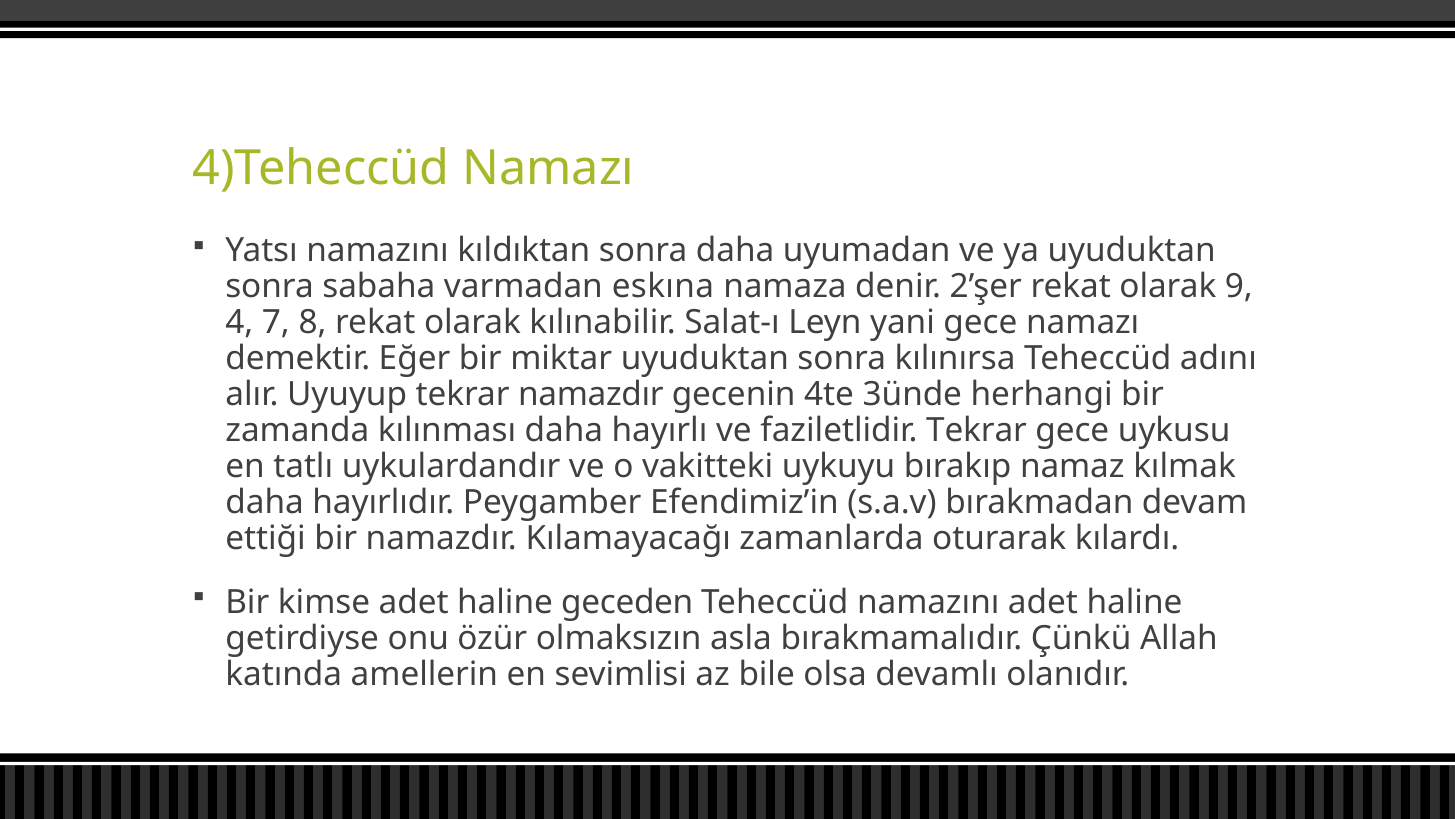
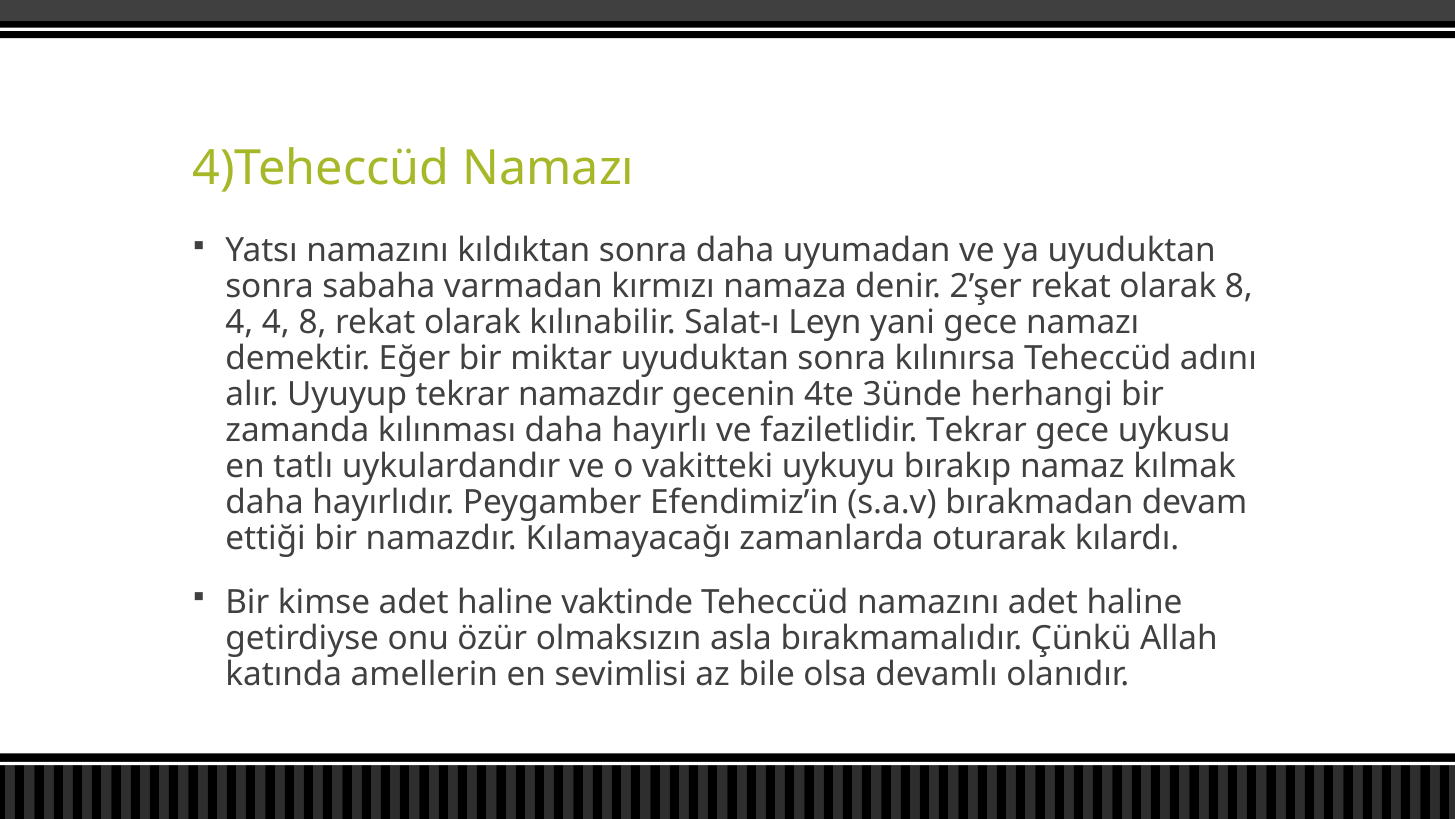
eskına: eskına -> kırmızı (663, 287)
olarak 9: 9 -> 8 (1239, 287)
4 7: 7 -> 4 (276, 323)
geceden: geceden -> vaktinde (627, 602)
